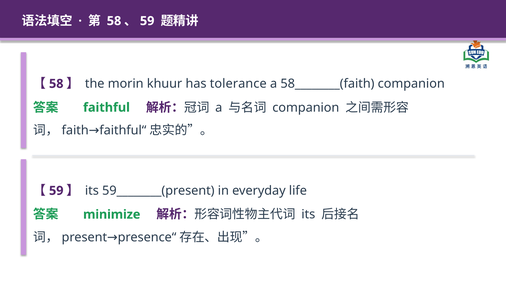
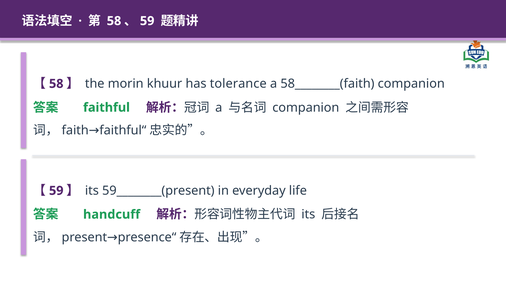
minimize: minimize -> handcuff (112, 215)
